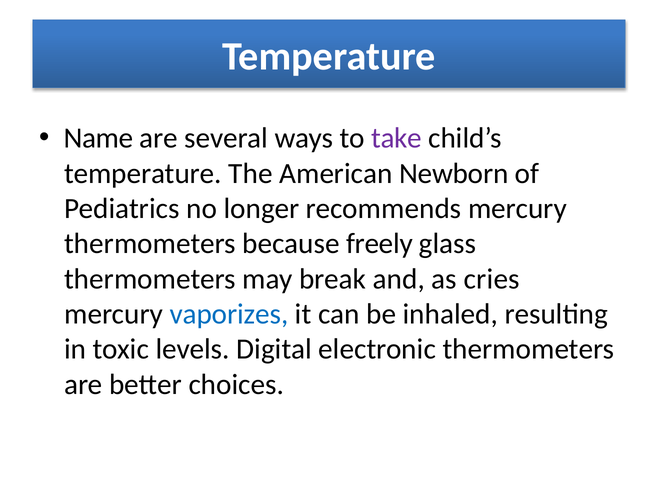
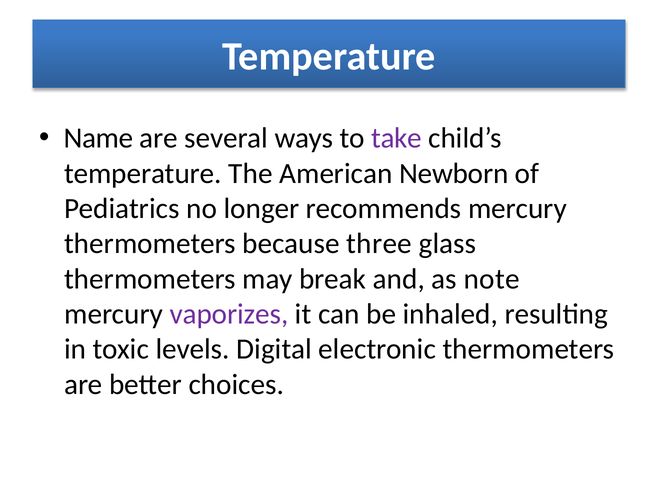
freely: freely -> three (379, 243)
cries: cries -> note (492, 279)
vaporizes colour: blue -> purple (229, 314)
